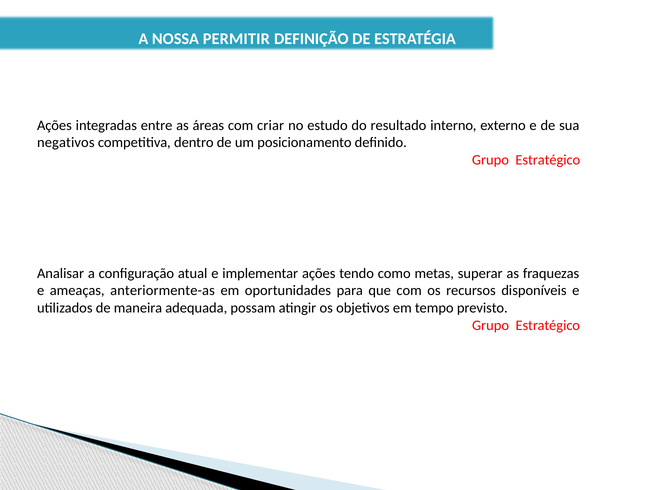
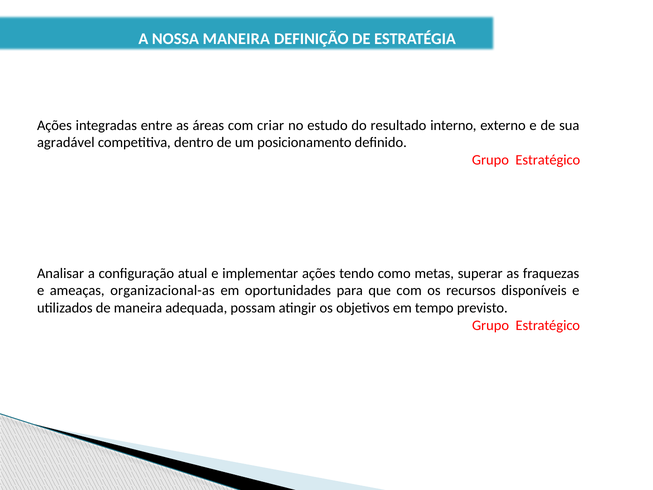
NOSSA PERMITIR: PERMITIR -> MANEIRA (236, 39)
negativos: negativos -> agradável (66, 143)
anteriormente-as: anteriormente-as -> organizacional-as (162, 290)
